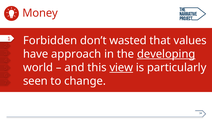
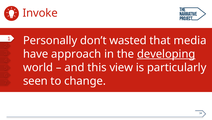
Money: Money -> Invoke (40, 13)
Forbidden: Forbidden -> Personally (50, 40)
values: values -> media (190, 40)
view underline: present -> none (121, 67)
